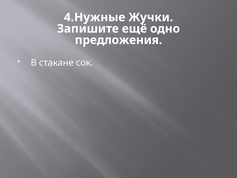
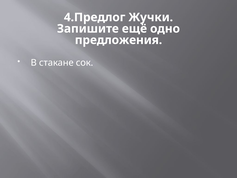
4.Нужные: 4.Нужные -> 4.Предлог (95, 17)
